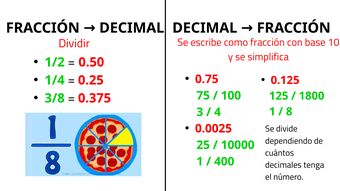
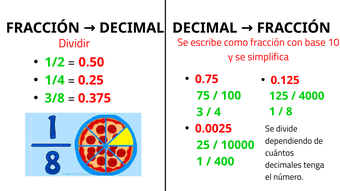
1800: 1800 -> 4000 (312, 96)
